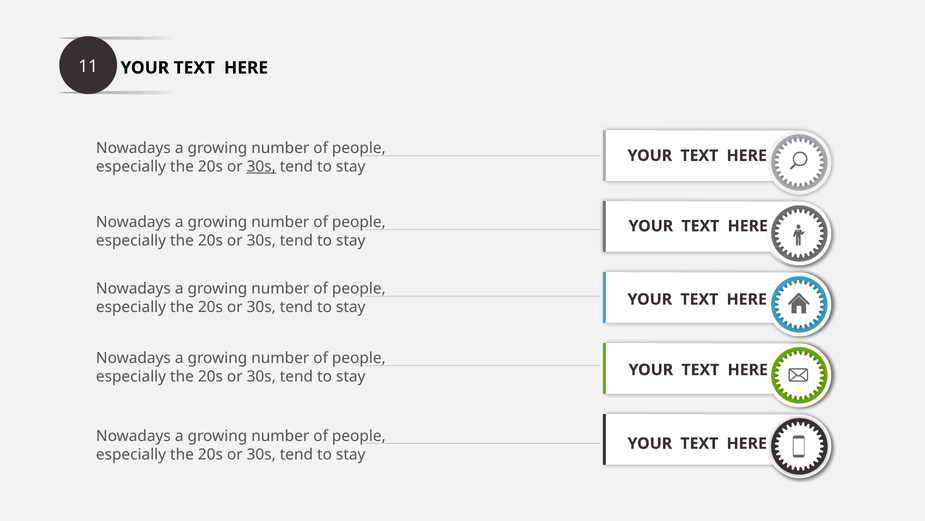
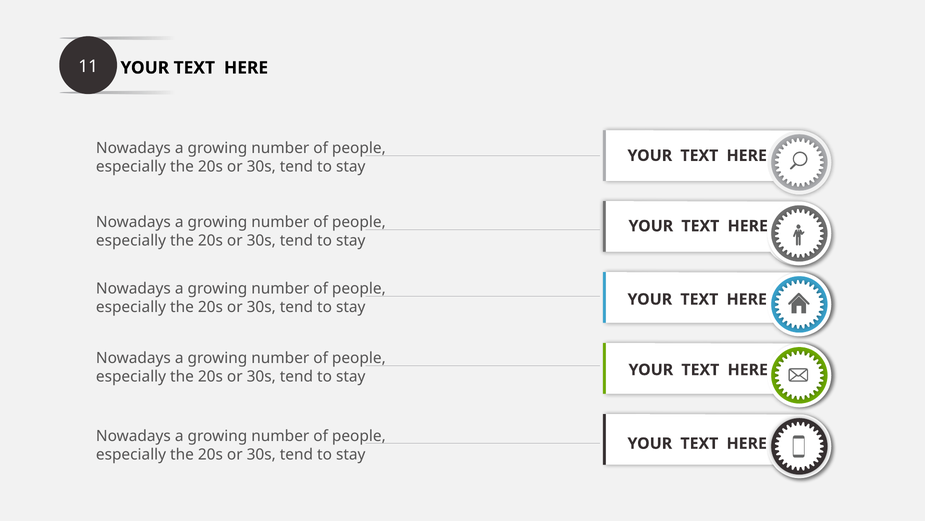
30s underline: present -> none (261, 166)
